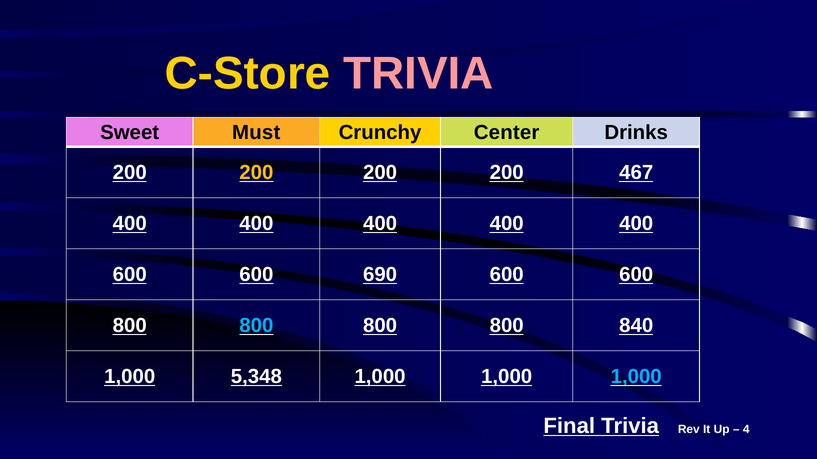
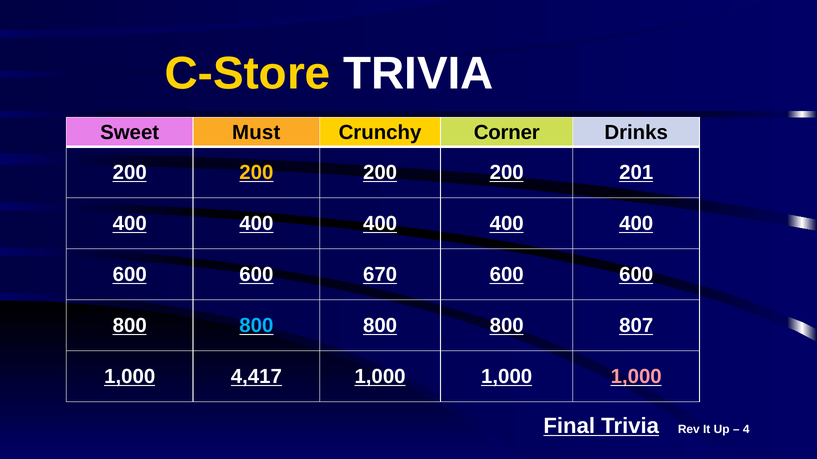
TRIVIA colour: pink -> white (418, 74)
Center: Center -> Corner (507, 133)
467: 467 -> 201 (636, 173)
690: 690 -> 670 (380, 275)
840: 840 -> 807 (636, 326)
5,348: 5,348 -> 4,417 (256, 377)
1,000 colour: light blue -> pink (636, 377)
